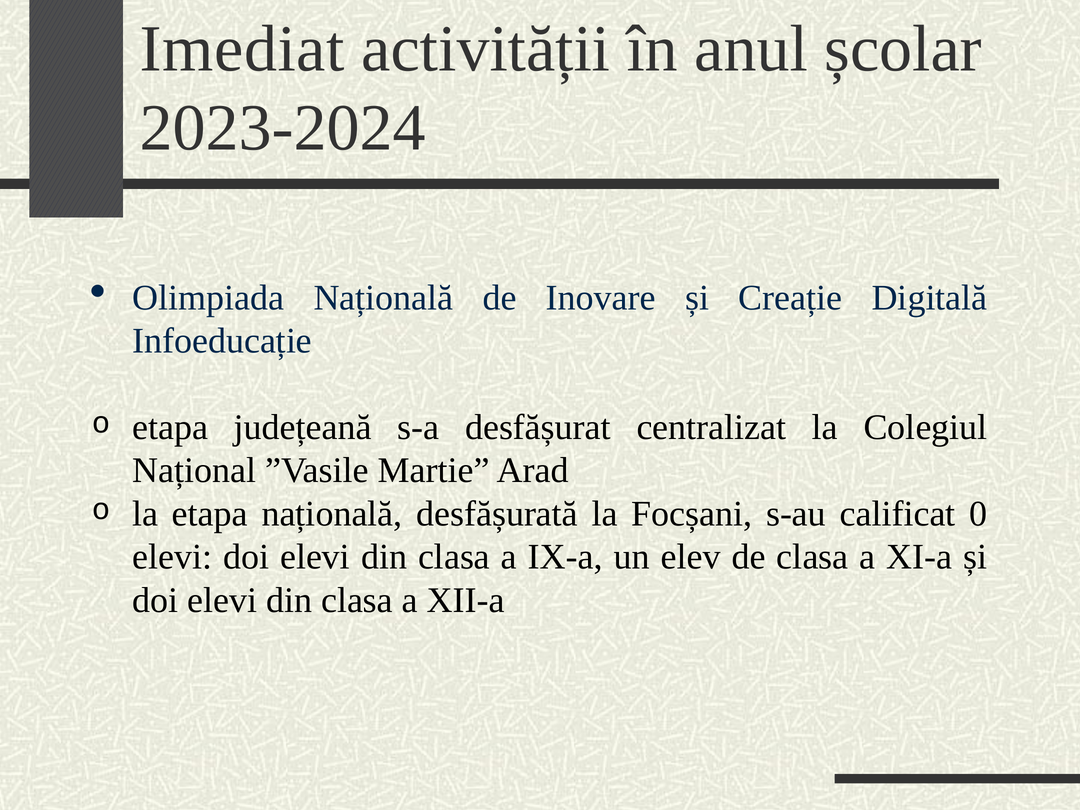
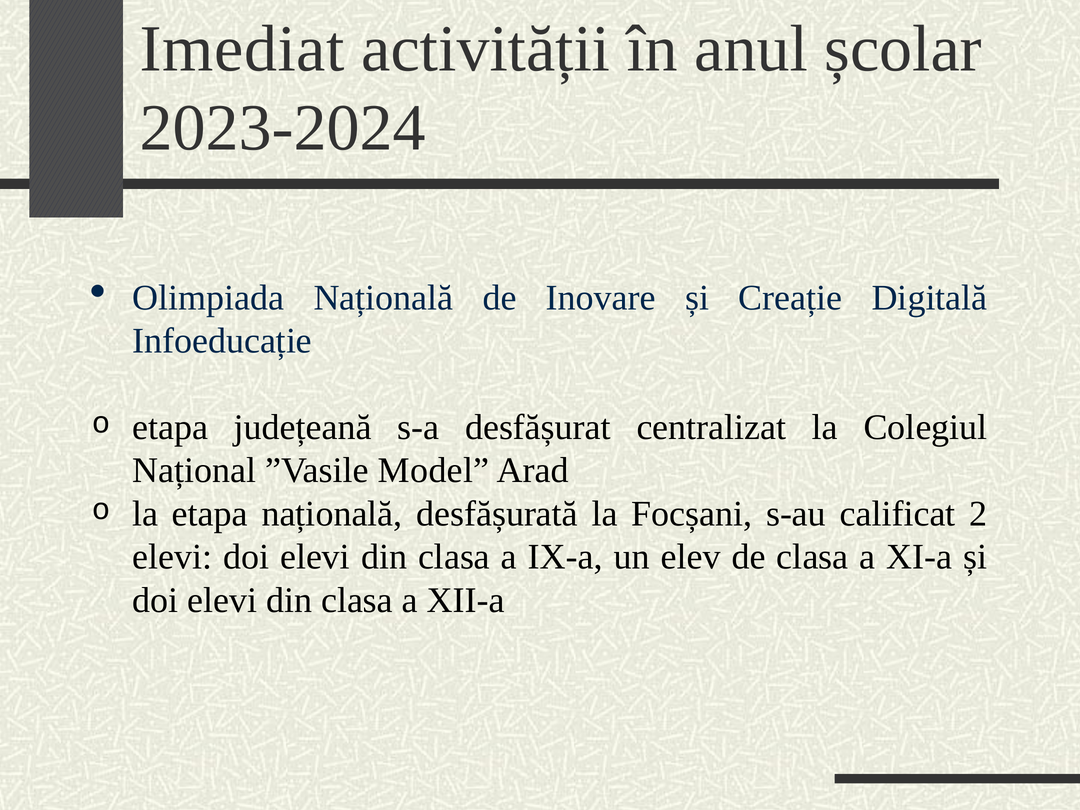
Martie: Martie -> Model (434, 471)
0: 0 -> 2 (978, 514)
